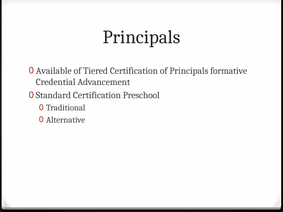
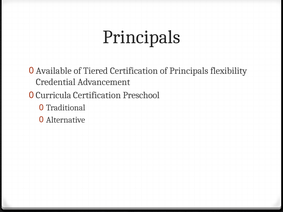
formative: formative -> flexibility (229, 71)
Standard: Standard -> Curricula (53, 95)
